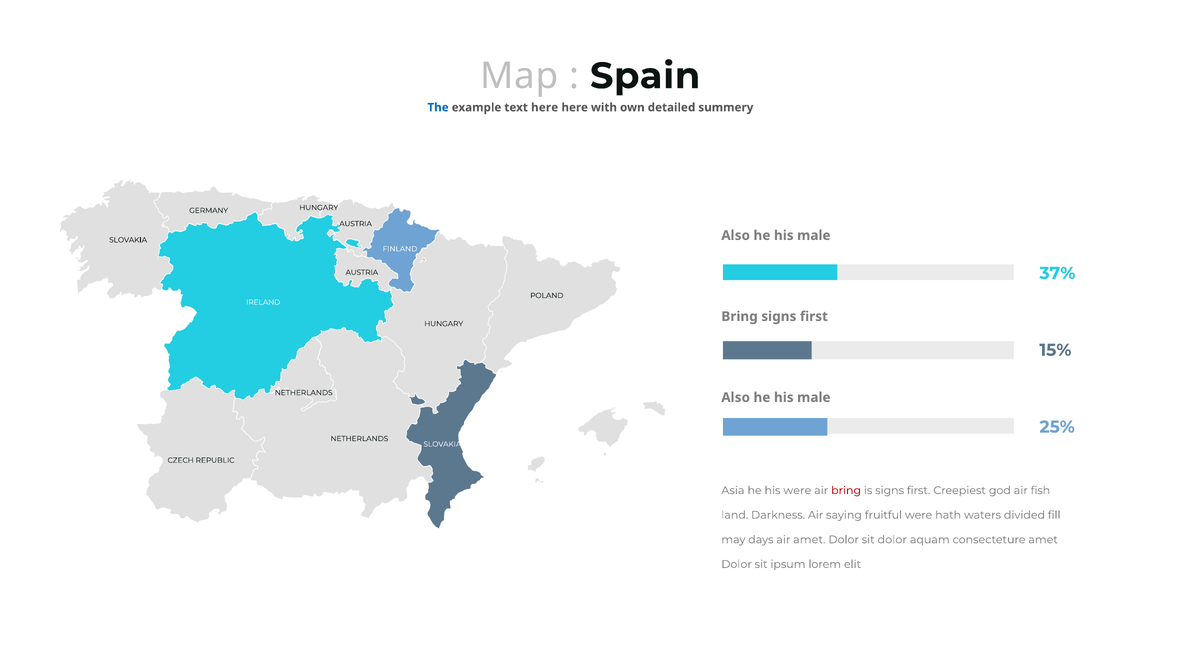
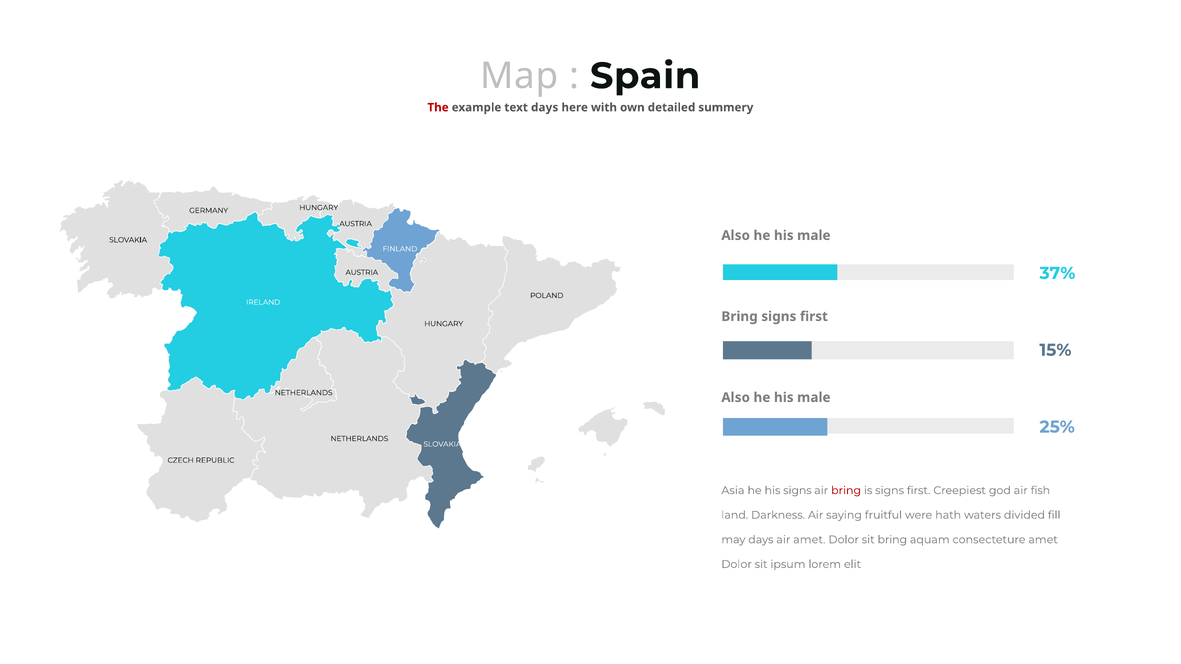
The colour: blue -> red (438, 108)
text here: here -> days (545, 108)
his were: were -> signs (797, 491)
sit dolor: dolor -> bring (892, 540)
